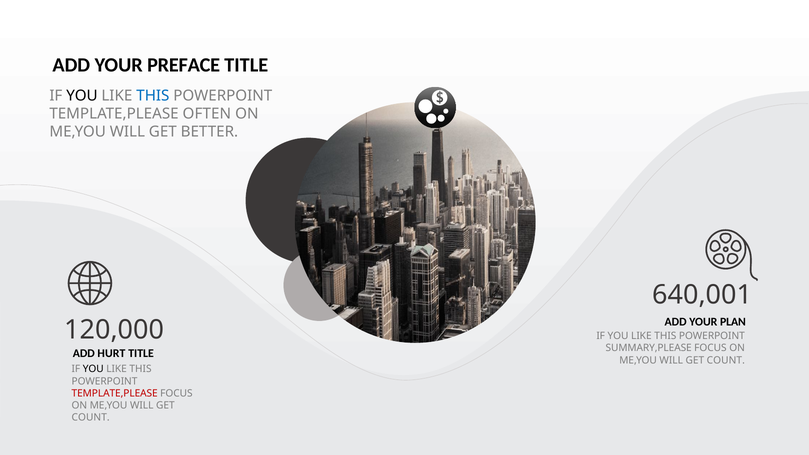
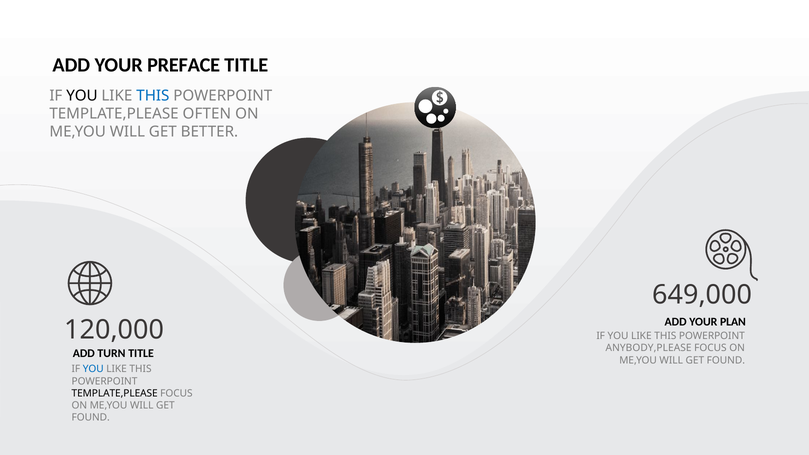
640,001: 640,001 -> 649,000 (702, 295)
SUMMARY,PLEASE: SUMMARY,PLEASE -> ANYBODY,PLEASE (649, 348)
HURT: HURT -> TURN (111, 353)
COUNT: COUNT -> FOUND (726, 360)
YOU colour: black -> blue (93, 369)
TEMPLATE,PLEASE colour: red -> black (115, 393)
COUNT: COUNT -> FOUND (91, 418)
